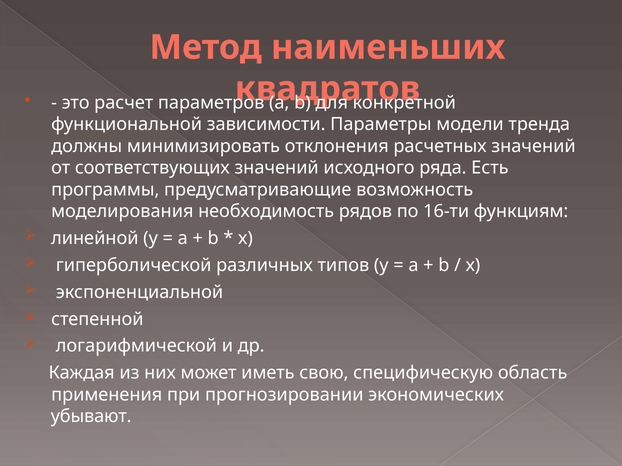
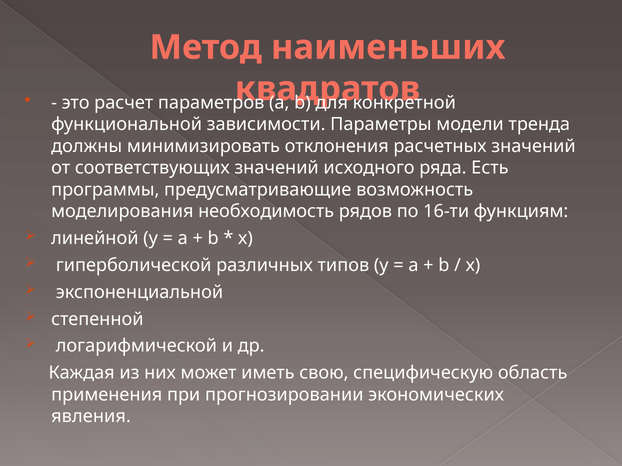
убывают: убывают -> явления (91, 417)
